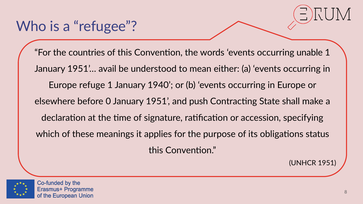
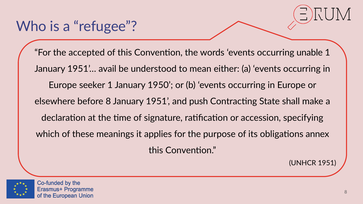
countries: countries -> accepted (87, 53)
refuge: refuge -> seeker (92, 85)
1940: 1940 -> 1950 (160, 85)
before 0: 0 -> 8 (108, 102)
status: status -> annex (317, 134)
